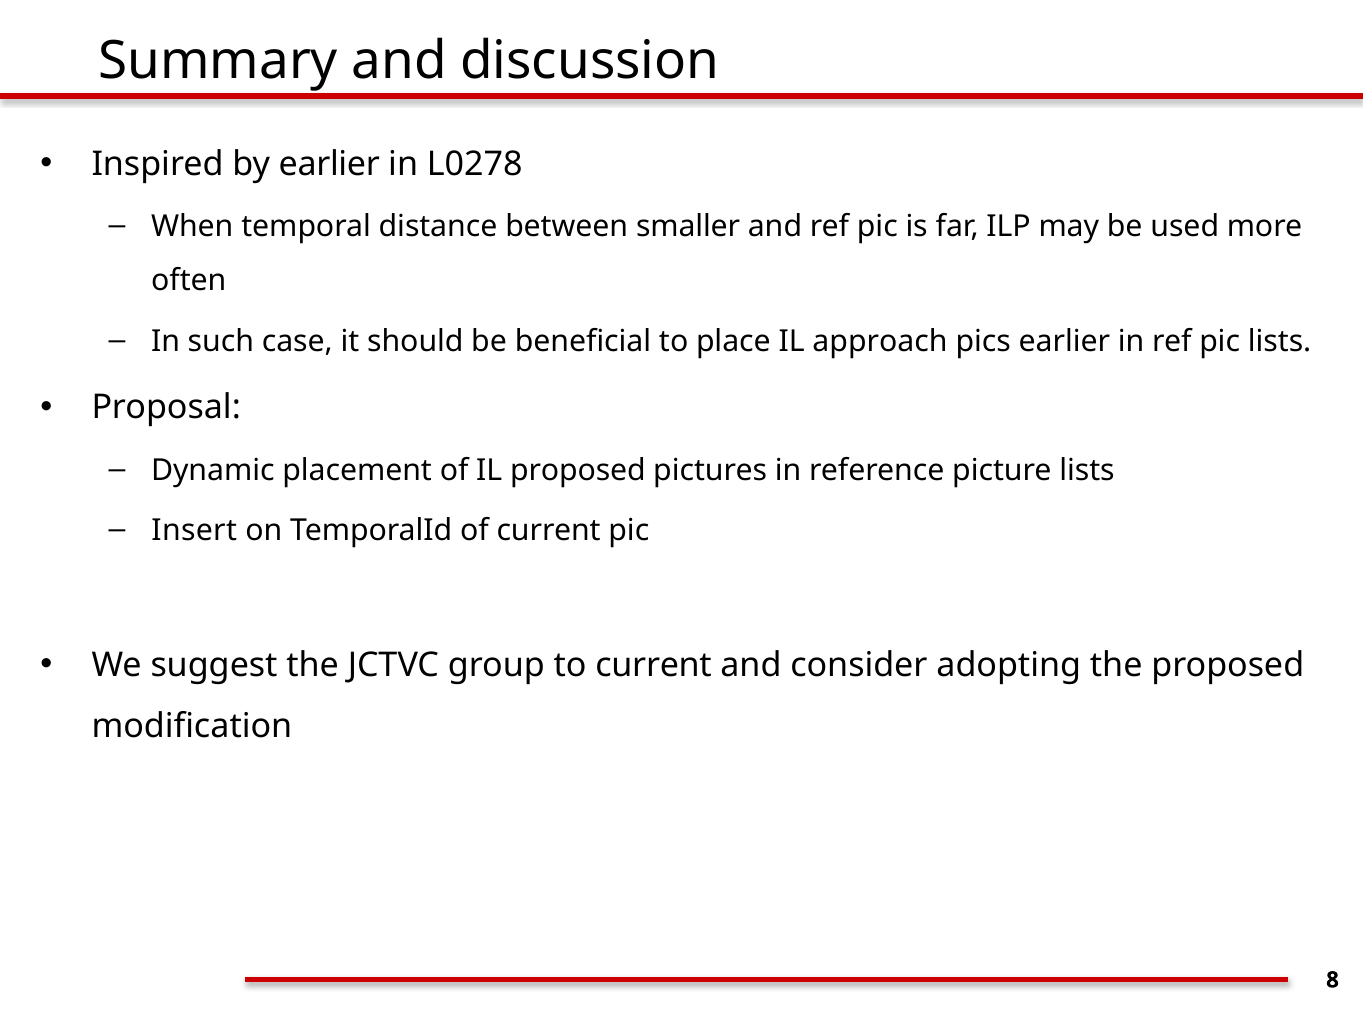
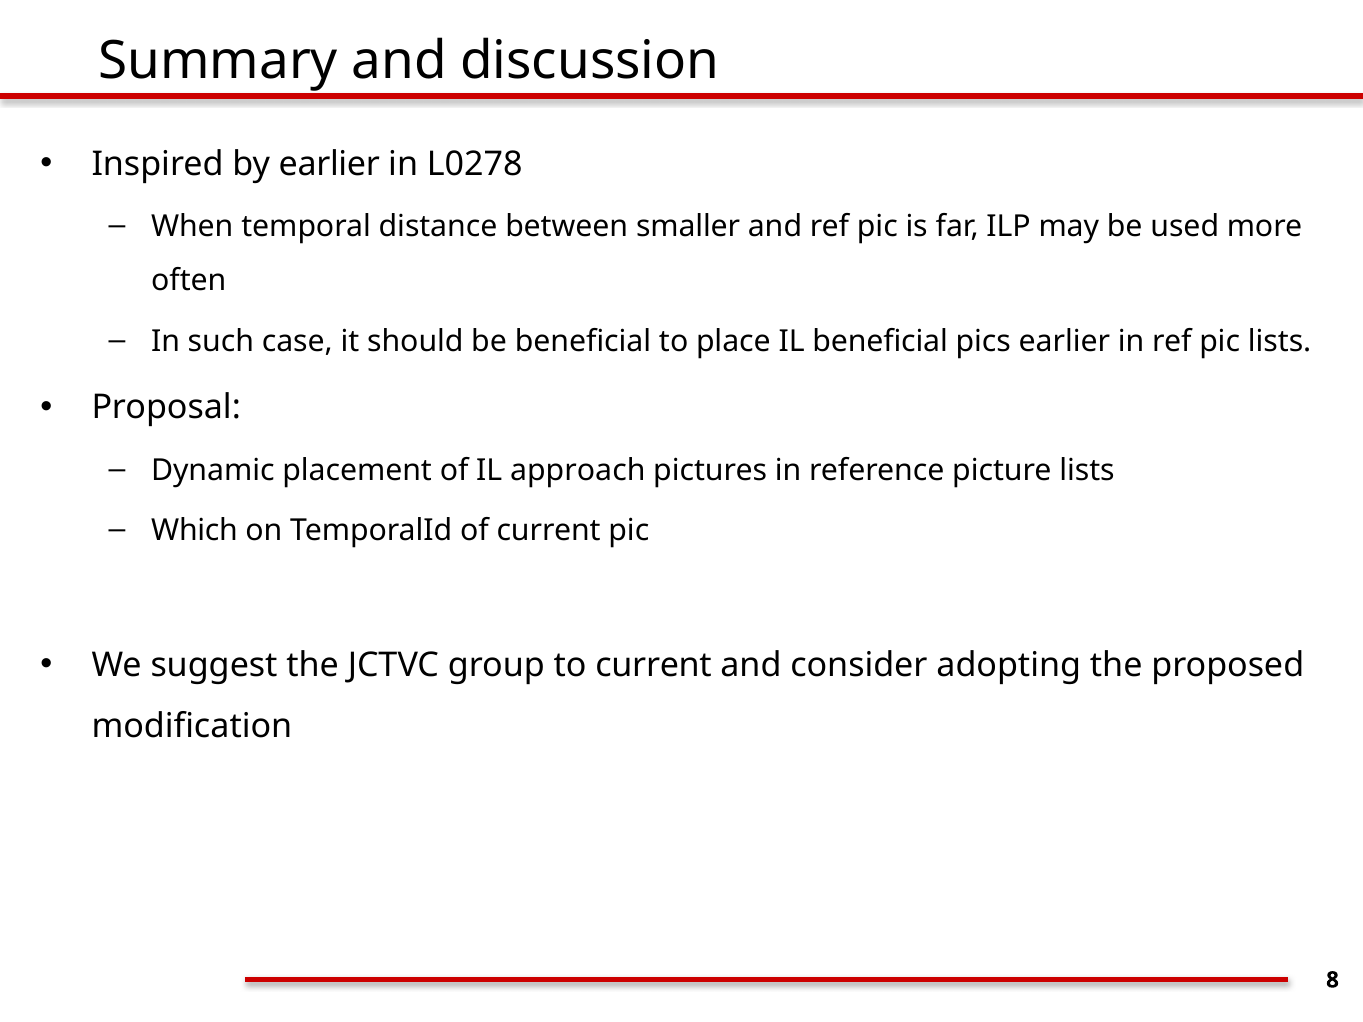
IL approach: approach -> beneficial (880, 342)
IL proposed: proposed -> approach (578, 470)
Insert: Insert -> Which (195, 531)
